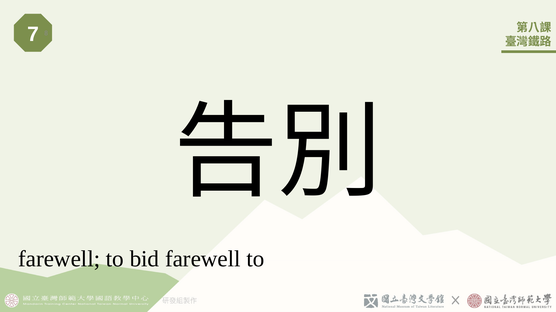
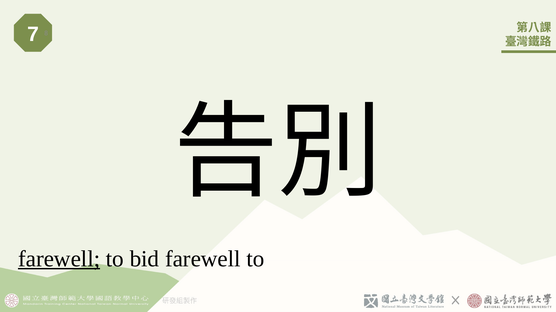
farewell underline: none -> present (59, 259)
